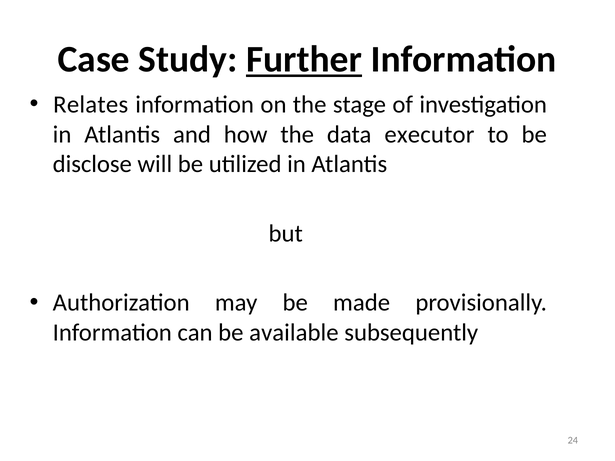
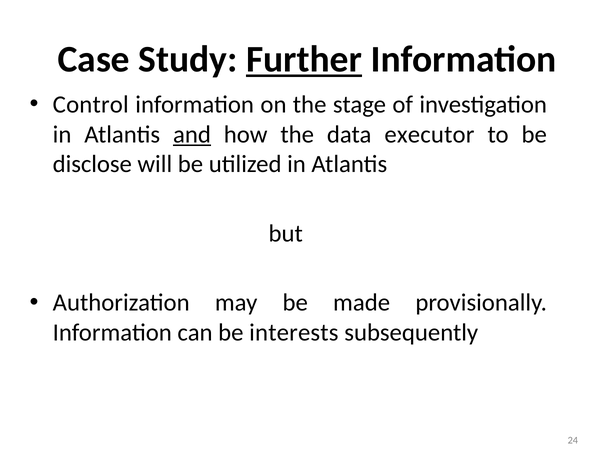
Relates: Relates -> Control (91, 105)
and underline: none -> present (192, 134)
available: available -> interests (294, 333)
